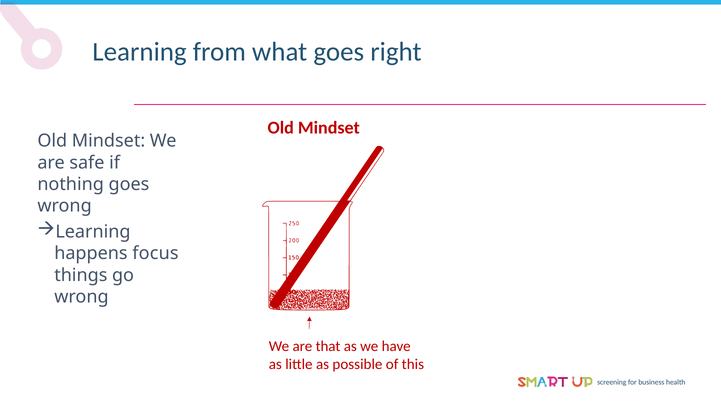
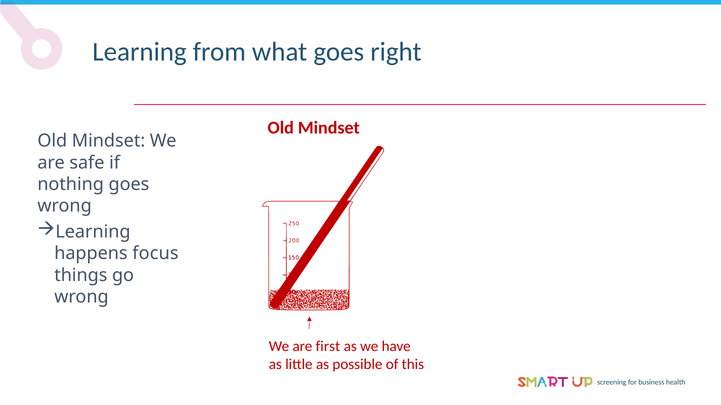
that: that -> first (328, 347)
